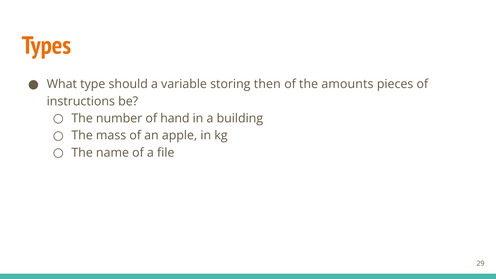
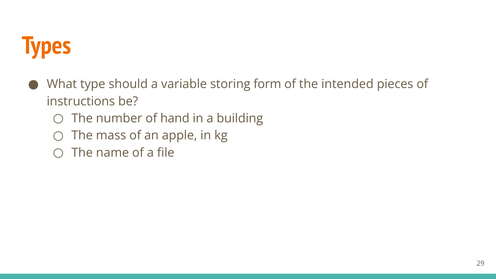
then: then -> form (267, 84)
amounts: amounts -> intended (347, 84)
